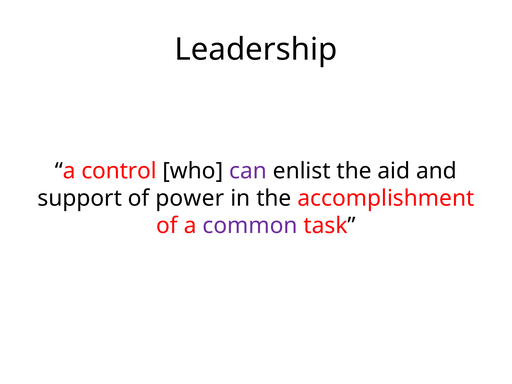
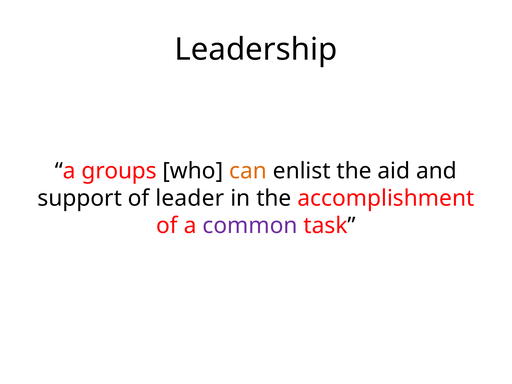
control: control -> groups (119, 171)
can colour: purple -> orange (248, 171)
power: power -> leader (190, 198)
